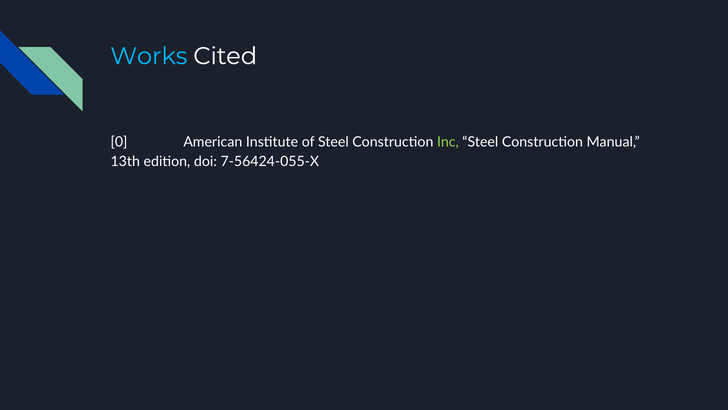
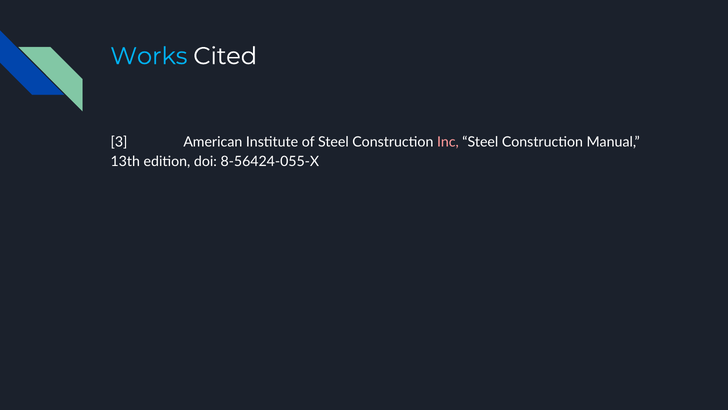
0: 0 -> 3 (119, 142)
Inc colour: light green -> pink (448, 142)
7-56424-055-X: 7-56424-055-X -> 8-56424-055-X (270, 161)
